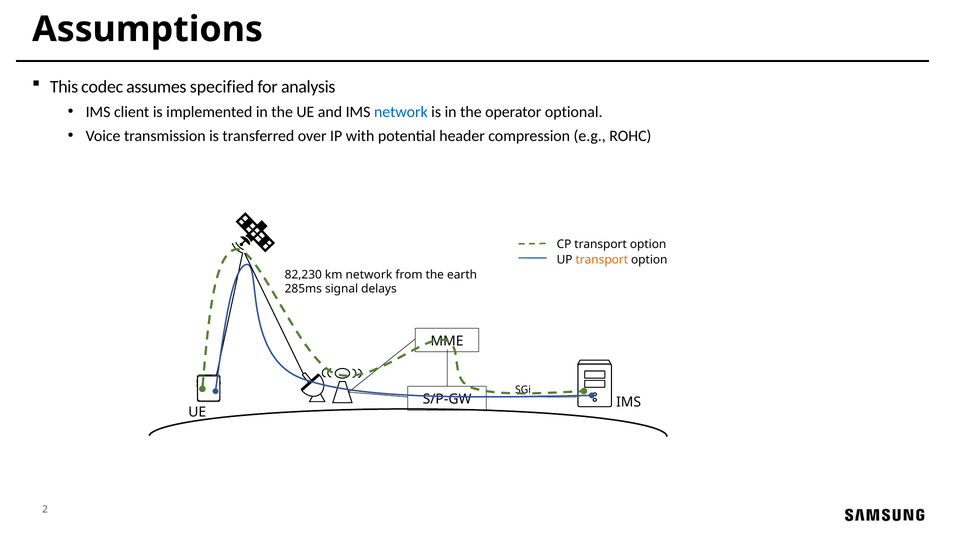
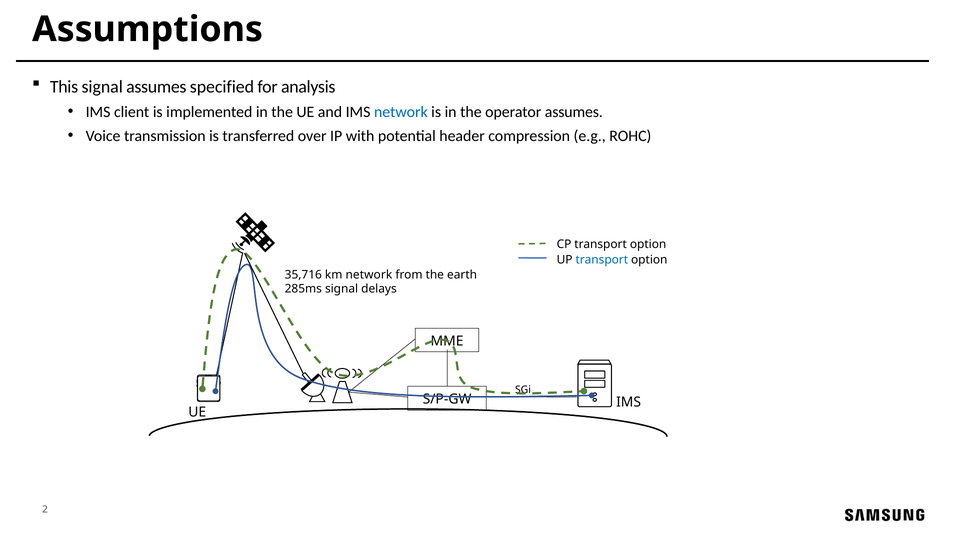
This codec: codec -> signal (102, 87)
operator optional: optional -> assumes (574, 112)
transport colour: orange -> blue (602, 260)
82,230: 82,230 -> 35,716 (303, 275)
